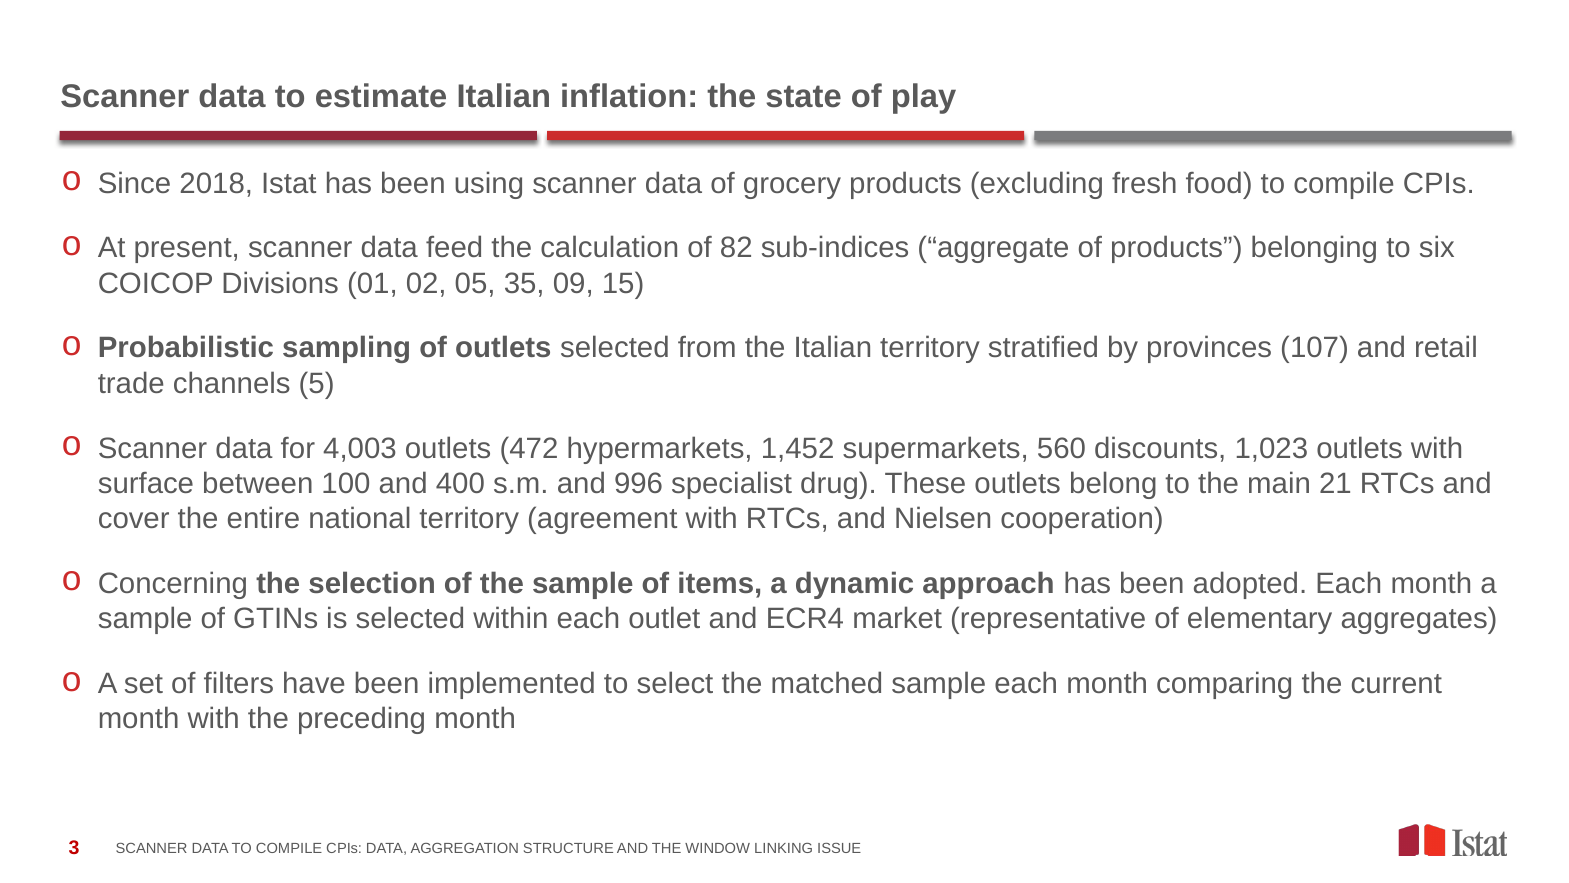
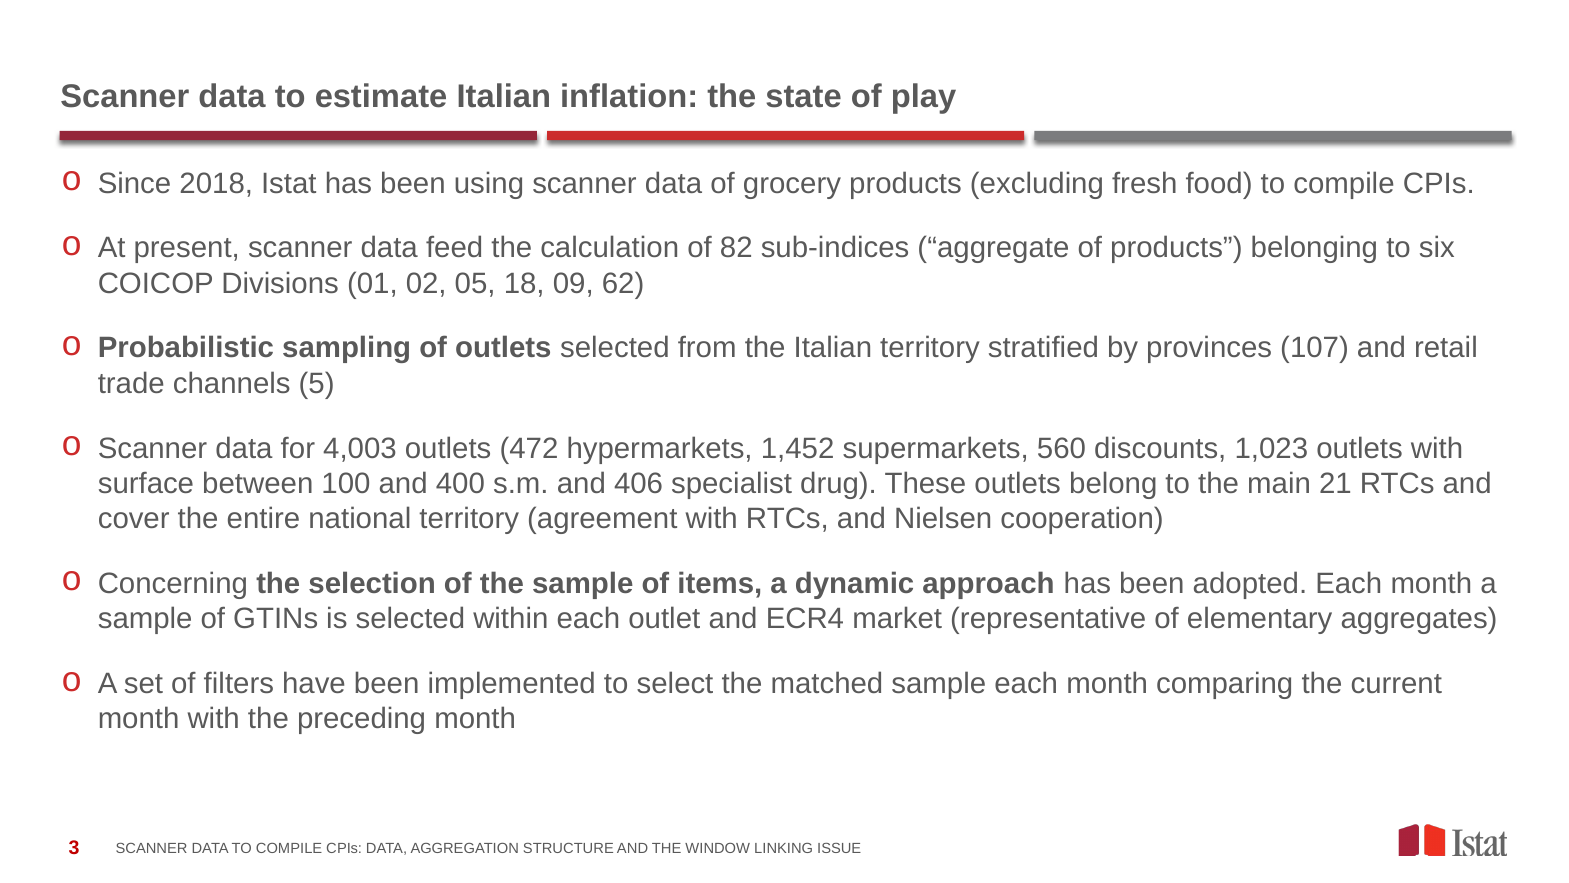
35: 35 -> 18 (524, 283)
15: 15 -> 62 (623, 283)
996: 996 -> 406 (639, 483)
